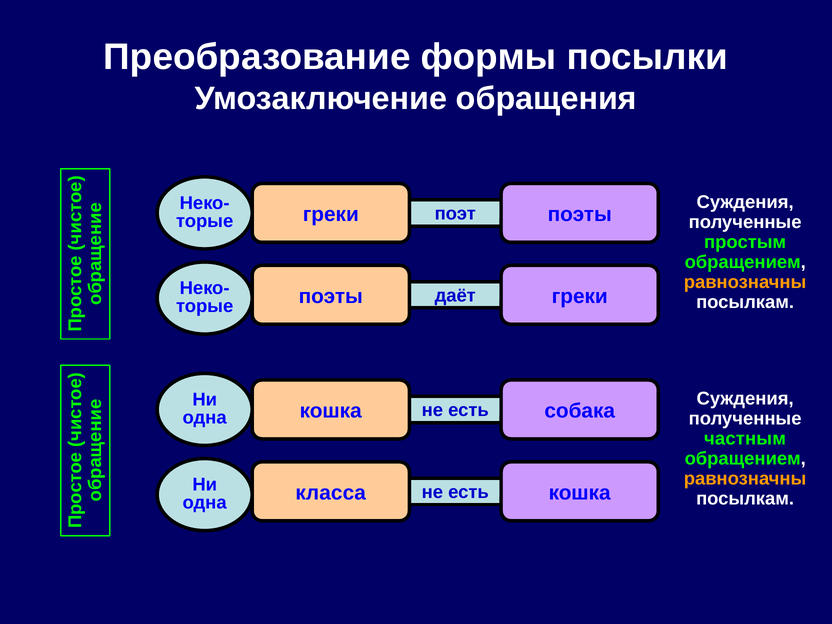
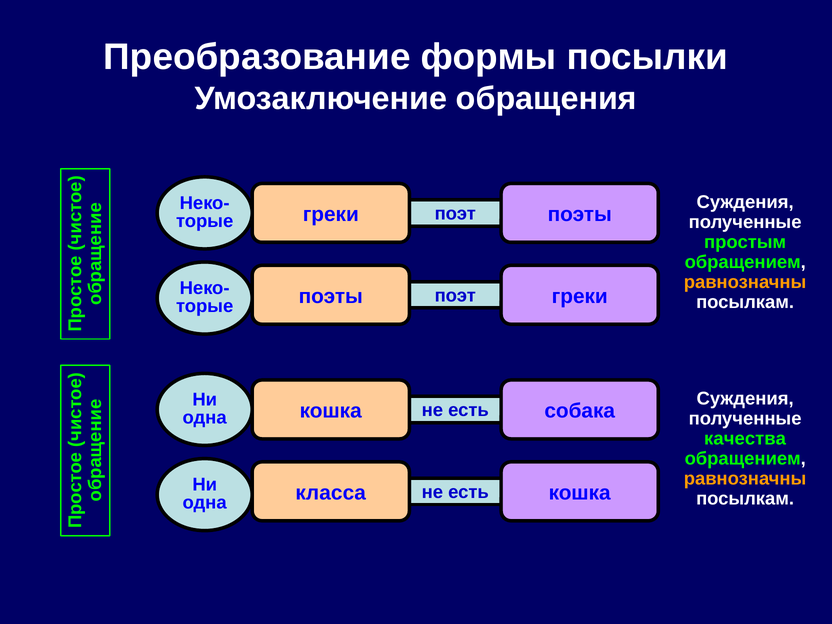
даёт: даёт -> поэт (455, 296)
частным: частным -> качества (745, 439)
